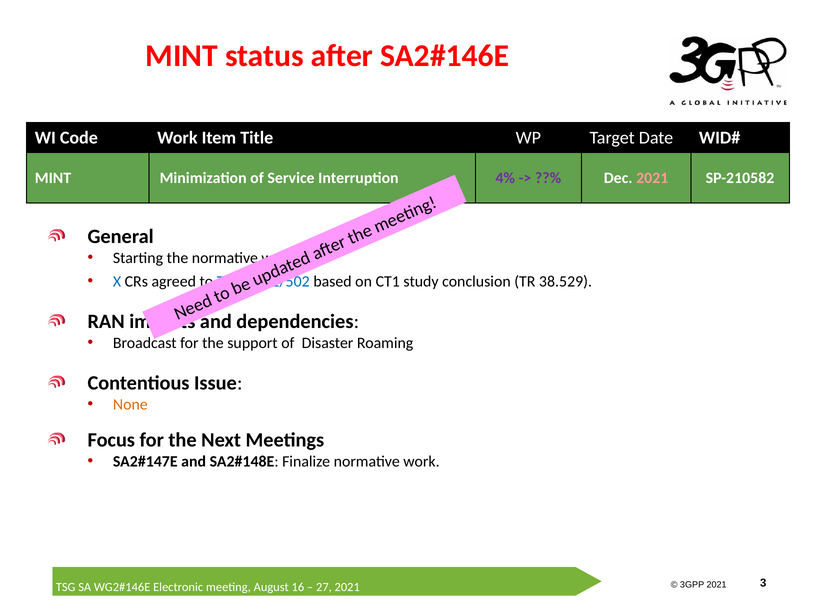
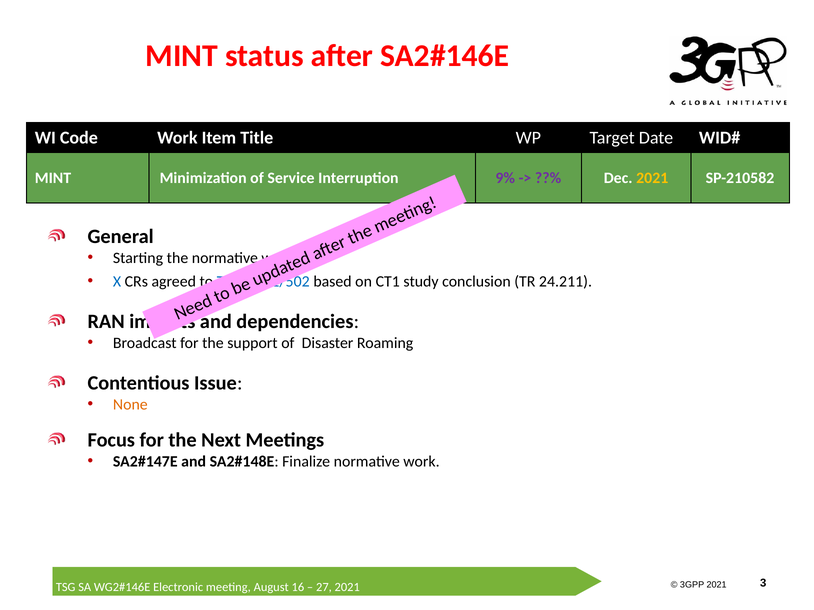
4%: 4% -> 9% (505, 178)
2021 colour: pink -> yellow (652, 178)
38.529: 38.529 -> 24.211 (566, 282)
